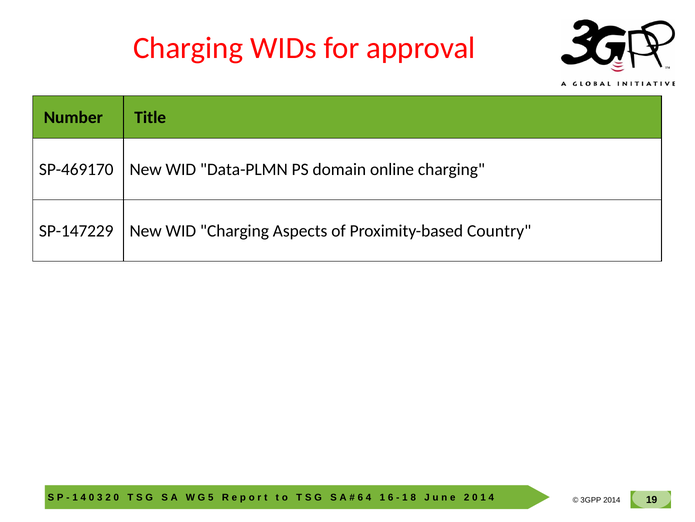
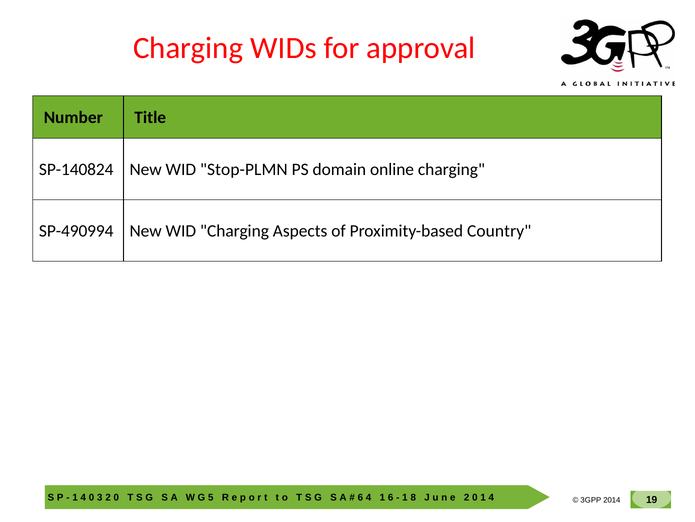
SP-469170: SP-469170 -> SP-140824 (76, 169)
Data-PLMN: Data-PLMN -> Stop-PLMN (244, 169)
SP-147229: SP-147229 -> SP-490994 (76, 231)
